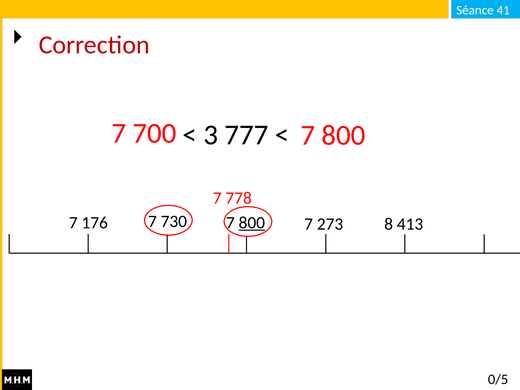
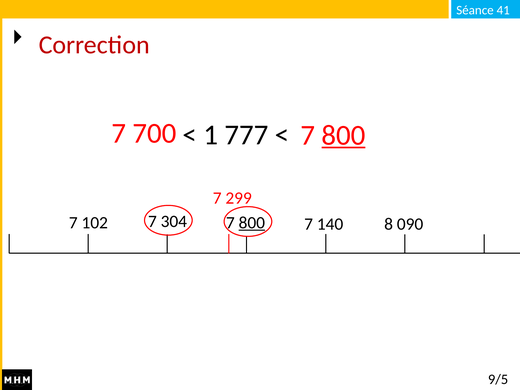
800 underline: none -> present (343, 135)
3: 3 -> 1 (211, 135)
778: 778 -> 299 (239, 198)
176: 176 -> 102 (95, 223)
730: 730 -> 304 (174, 221)
273: 273 -> 140 (330, 224)
413: 413 -> 090 (410, 224)
0/5: 0/5 -> 9/5 (498, 379)
